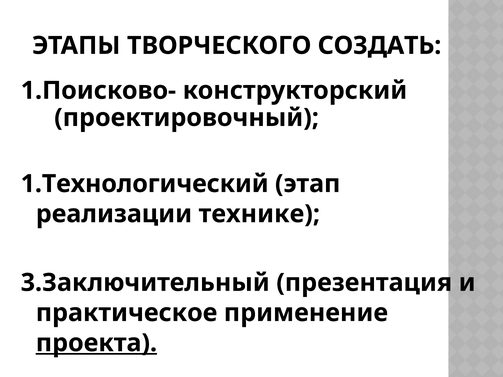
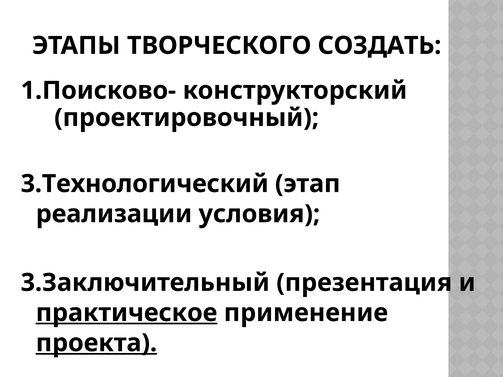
1.Технологический: 1.Технологический -> 3.Технологический (145, 184)
технике: технике -> условия (259, 214)
практическое underline: none -> present (127, 313)
